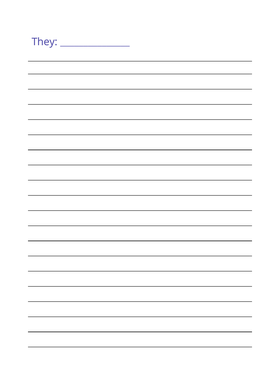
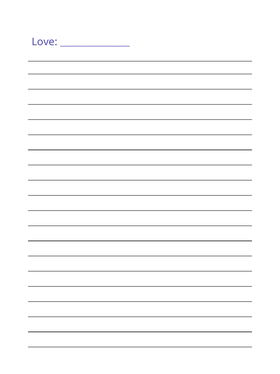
They: They -> Love (45, 42)
